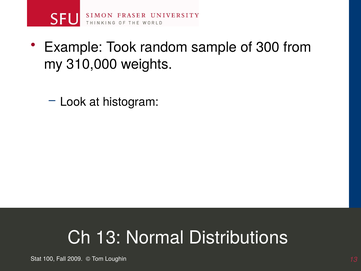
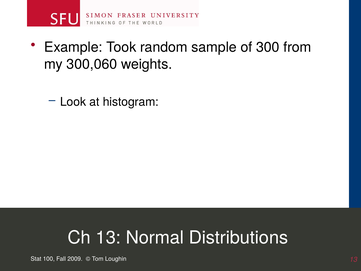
310,000: 310,000 -> 300,060 (92, 64)
